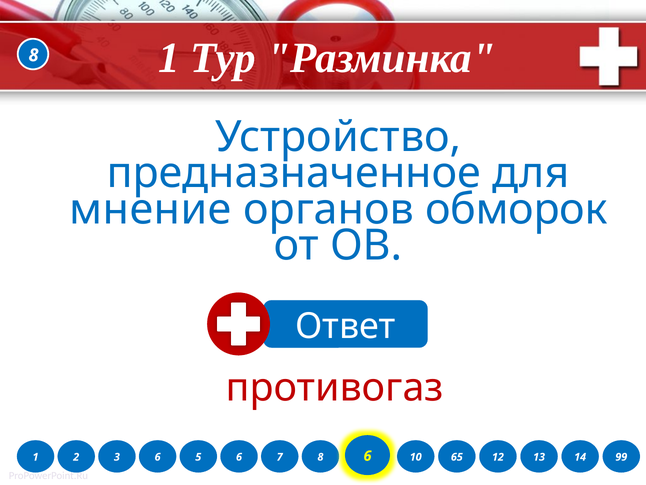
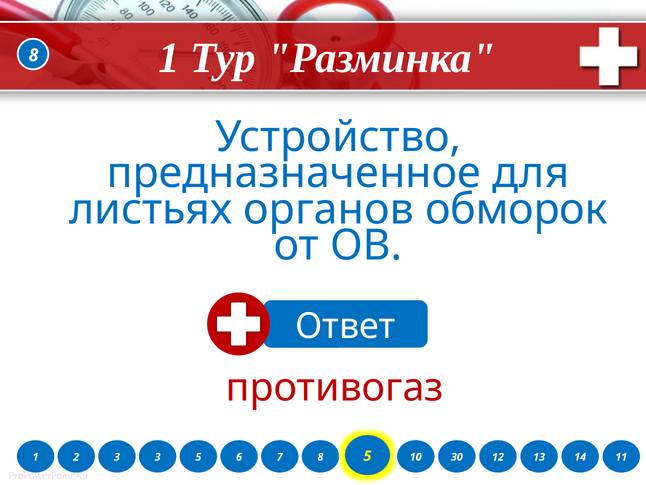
мнение: мнение -> листьях (151, 209)
3 6: 6 -> 3 (158, 457)
8 6: 6 -> 5 (367, 456)
65: 65 -> 30 (457, 457)
99: 99 -> 11 (621, 457)
